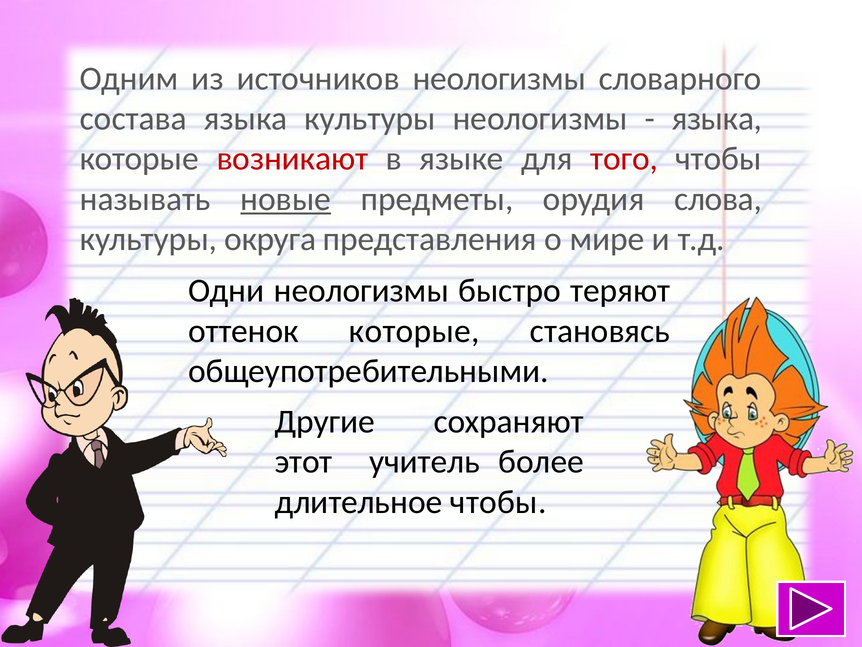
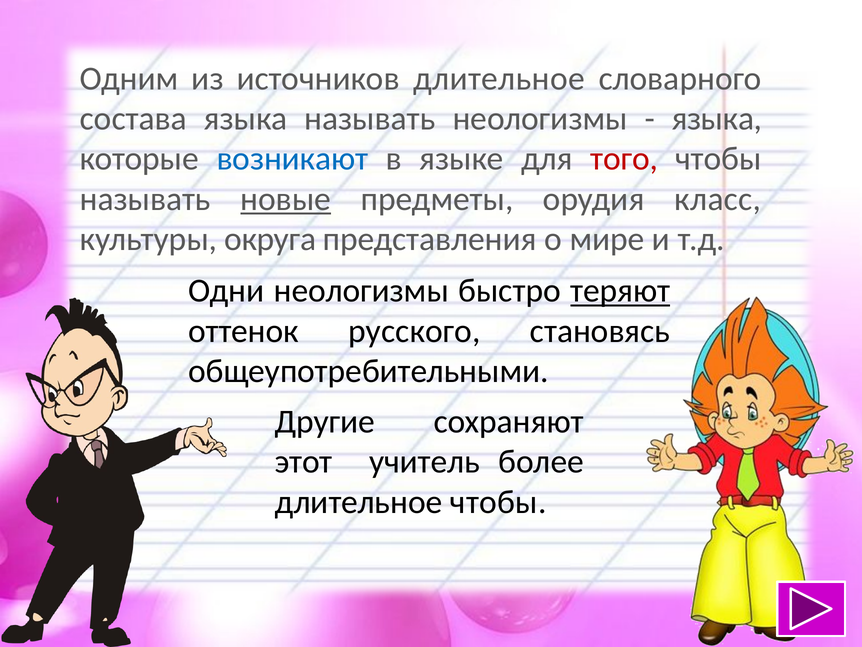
источников неологизмы: неологизмы -> длительное (499, 78)
языка культуры: культуры -> называть (370, 119)
возникают colour: red -> blue (292, 159)
слова: слова -> класс (718, 199)
теряют underline: none -> present (620, 291)
оттенок которые: которые -> русского (414, 331)
